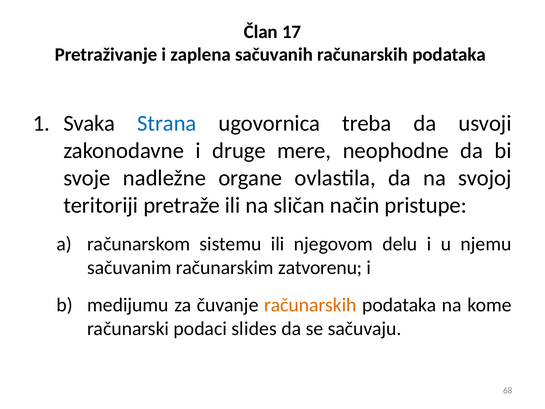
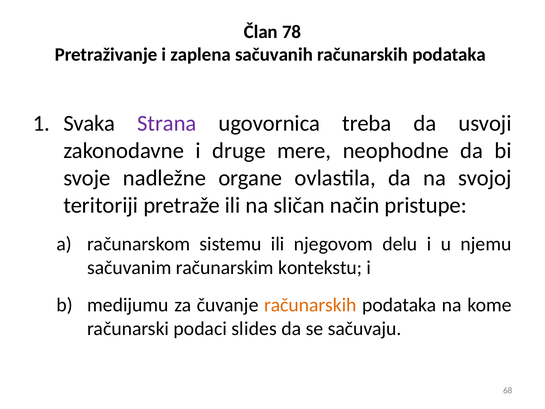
17: 17 -> 78 (292, 32)
Strana colour: blue -> purple (167, 123)
zatvorenu: zatvorenu -> kontekstu (320, 268)
